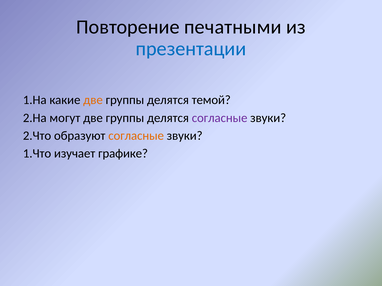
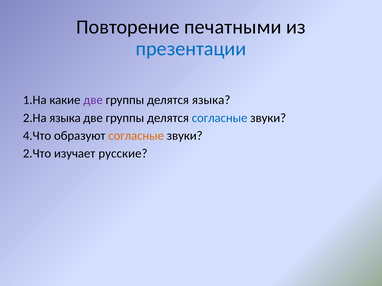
две colour: orange -> purple (93, 100)
делятся темой: темой -> языка (211, 100)
2.На могут: могут -> языка (65, 118)
согласные colour: purple -> blue (220, 118)
2.Что: 2.Что -> 4.Что (37, 136)
1.Что: 1.Что -> 2.Что (37, 154)
графике: графике -> русские (123, 154)
